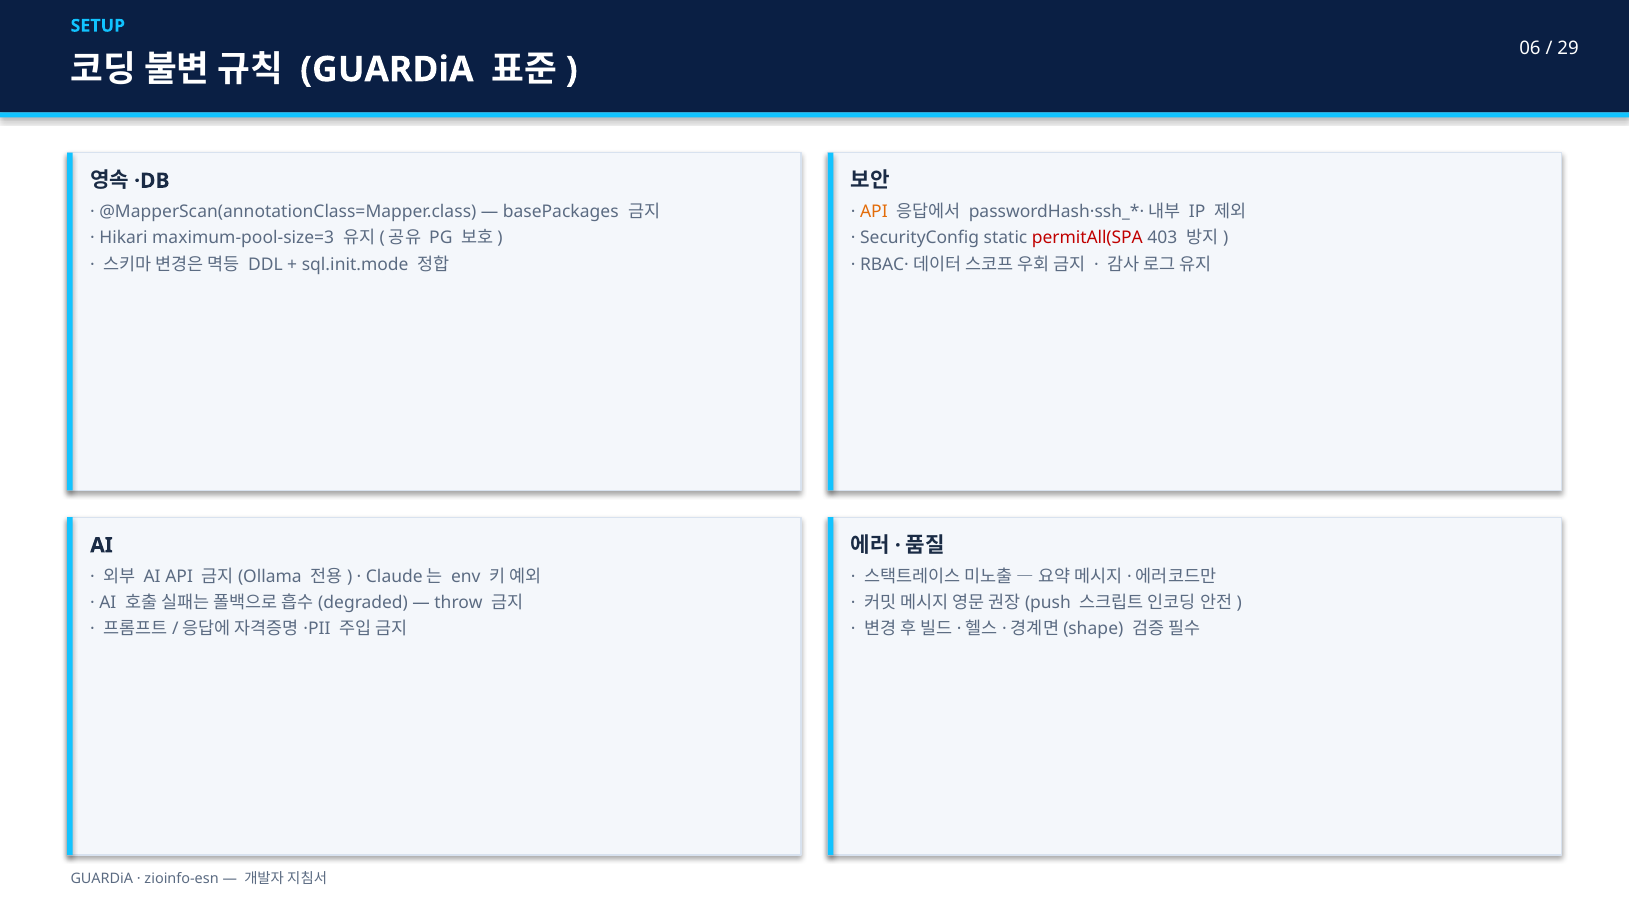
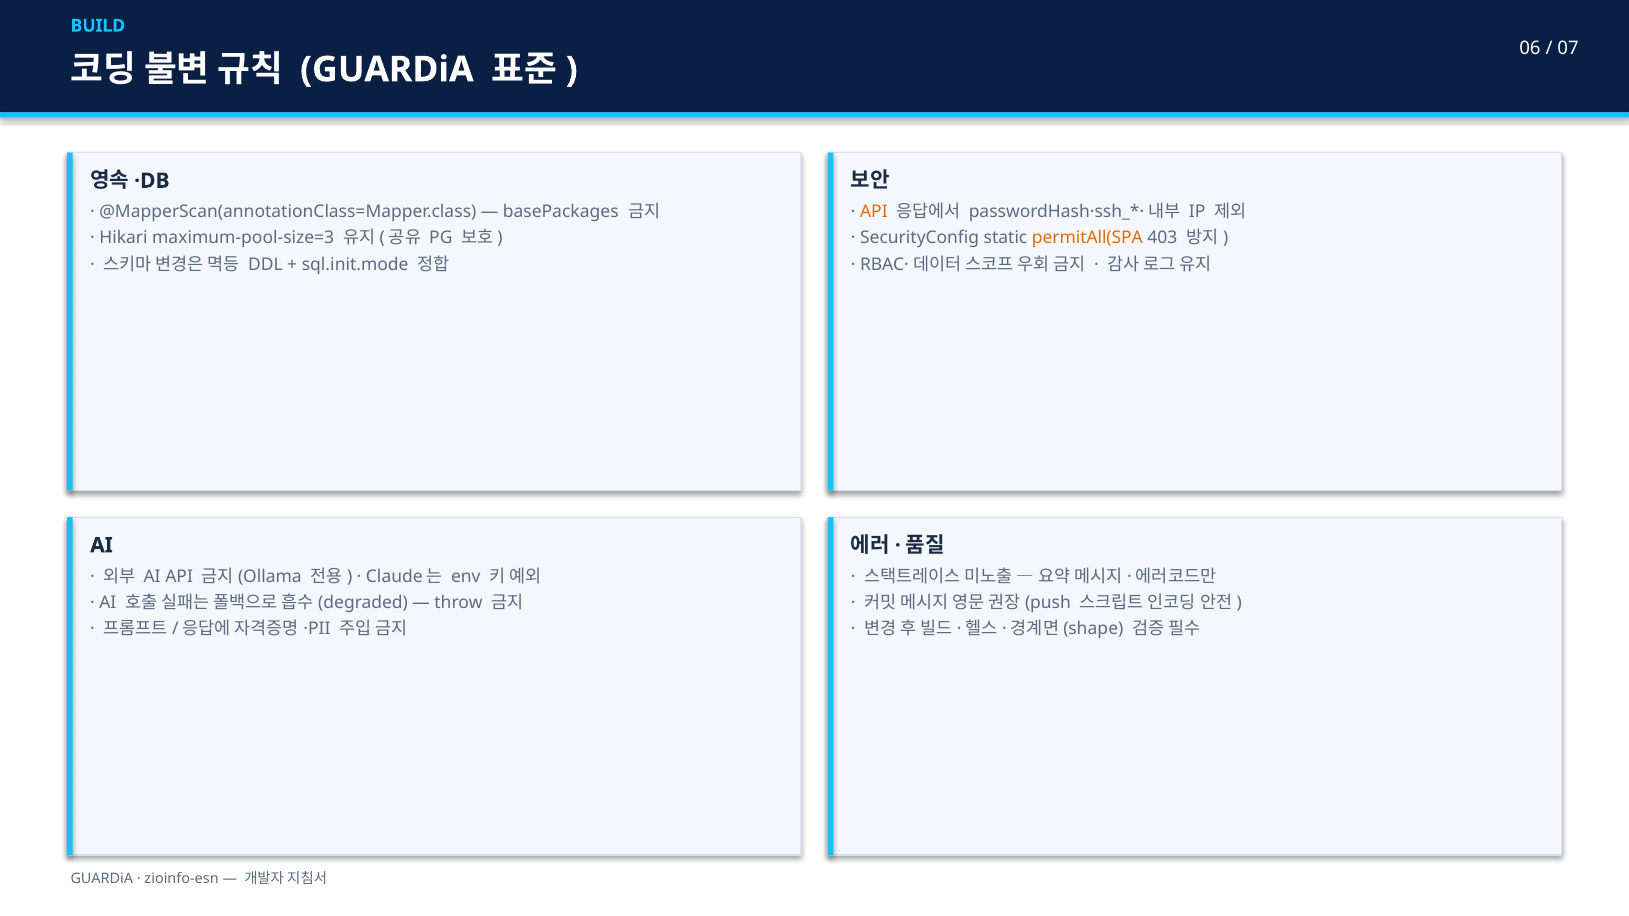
SETUP: SETUP -> BUILD (98, 26)
29: 29 -> 07 (1568, 48)
permitAll(SPA colour: red -> orange (1087, 238)
